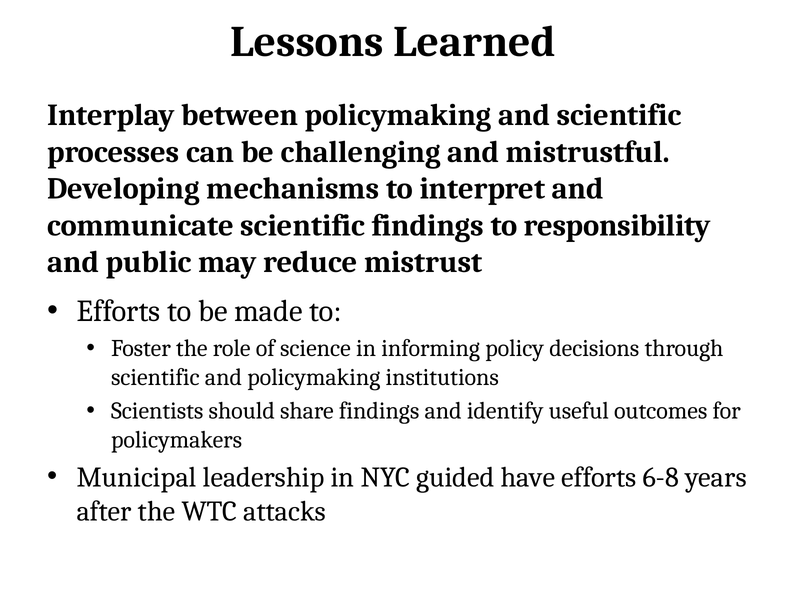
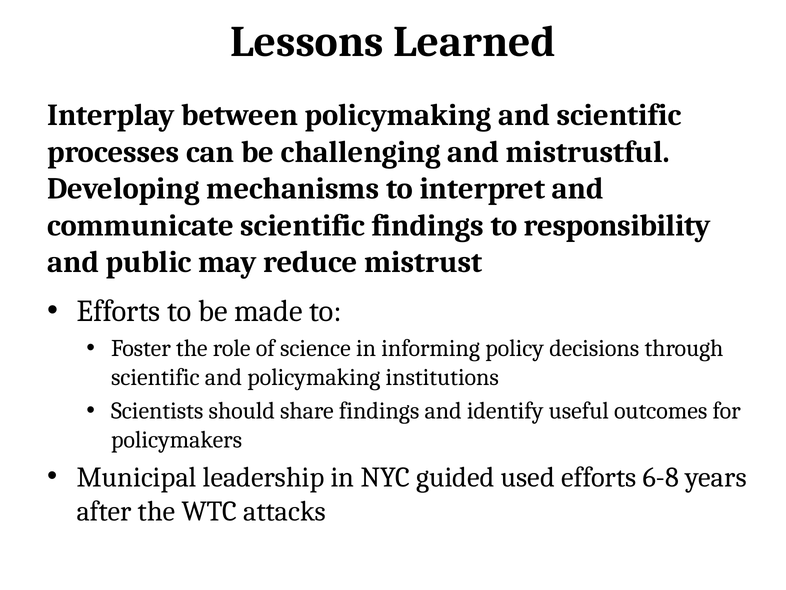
have: have -> used (528, 477)
